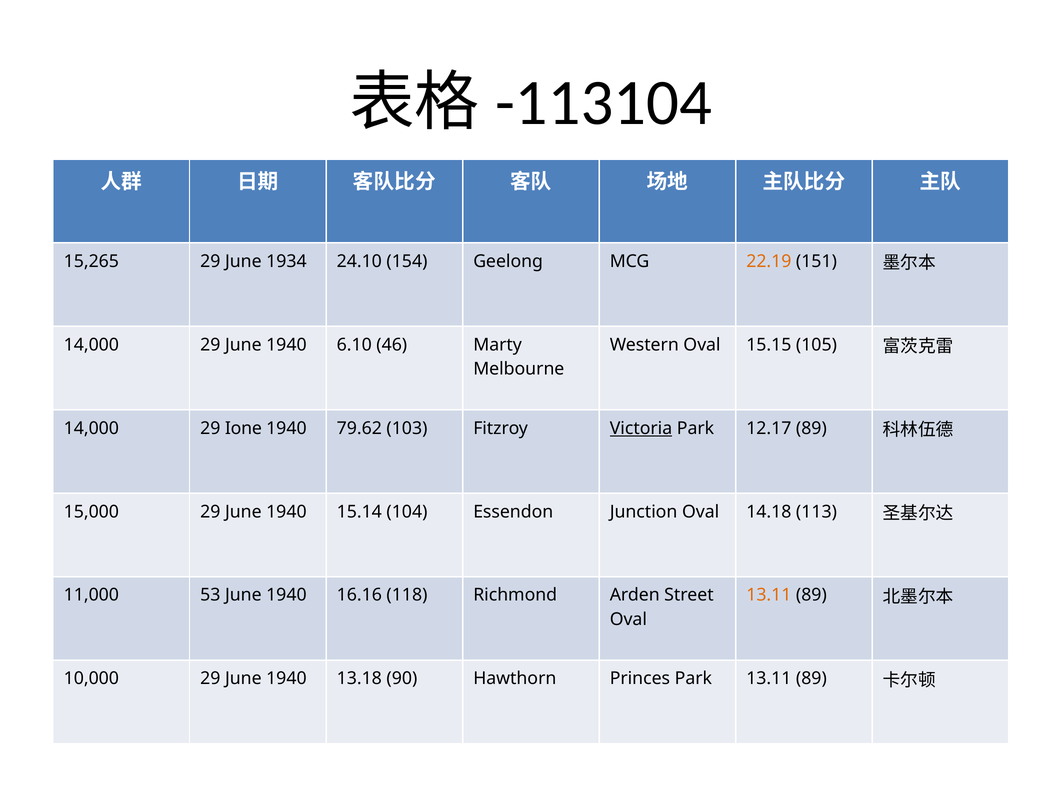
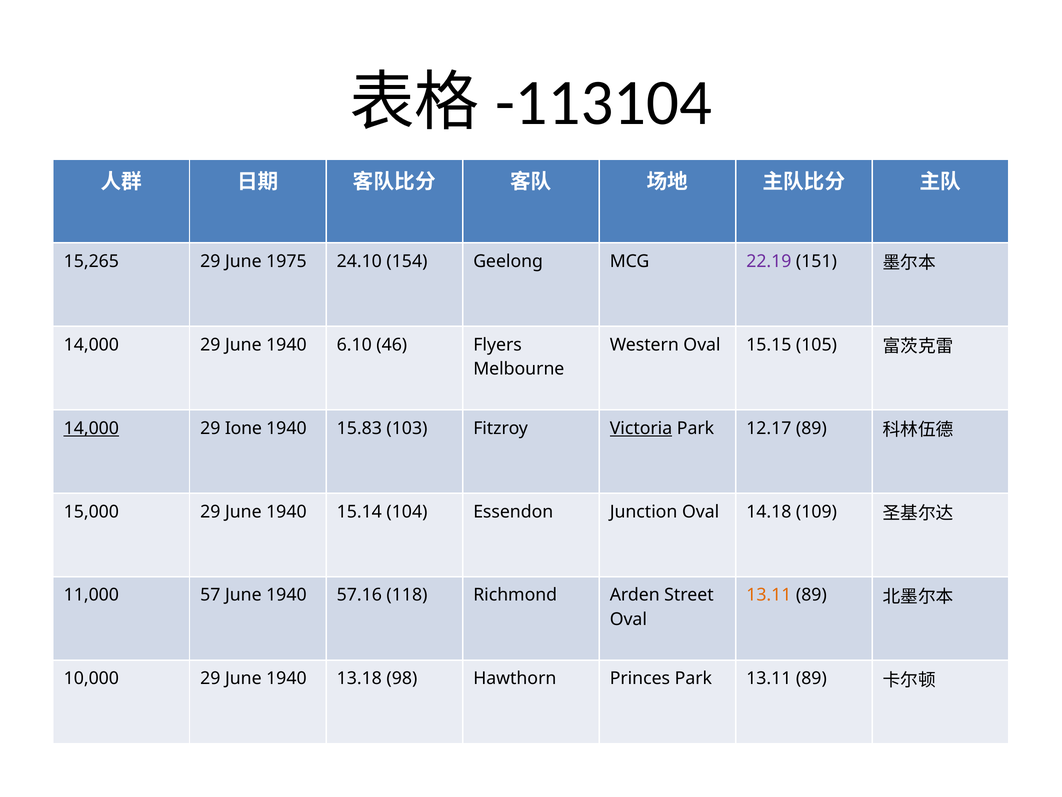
1934: 1934 -> 1975 (286, 261)
22.19 colour: orange -> purple (769, 261)
Marty: Marty -> Flyers (498, 345)
14,000 underline: none -> present (91, 428)
79.62: 79.62 -> 15.83 (359, 428)
113: 113 -> 109 (816, 511)
53: 53 -> 57 (210, 595)
16.16: 16.16 -> 57.16 (359, 595)
90: 90 -> 98 (402, 678)
